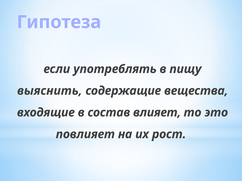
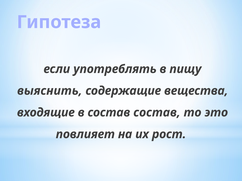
состав влияет: влияет -> состав (157, 113)
